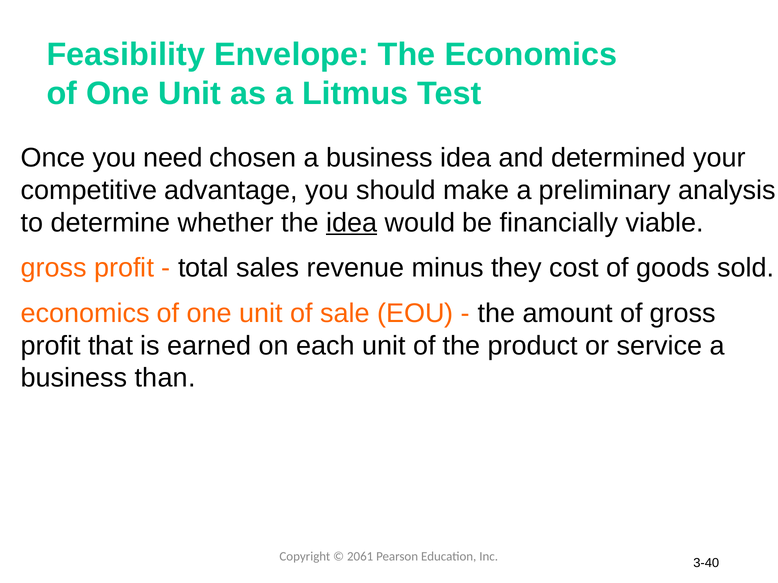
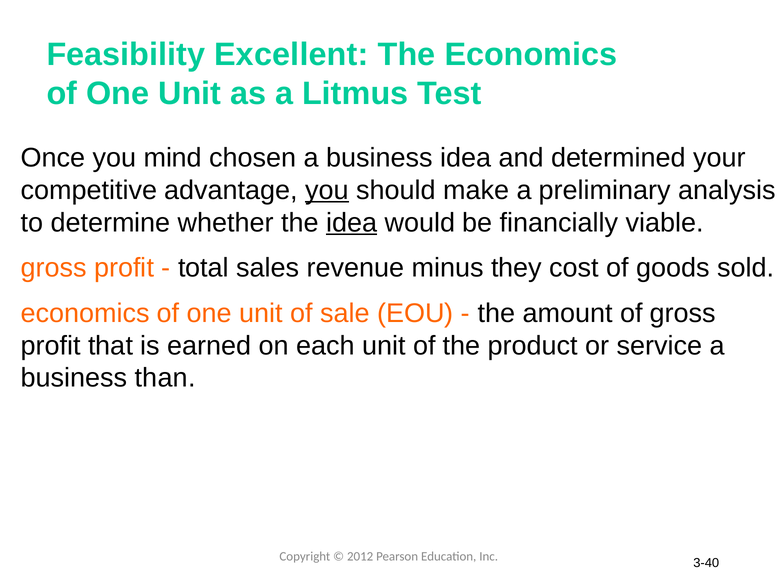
Envelope: Envelope -> Excellent (291, 55)
need: need -> mind (173, 158)
you underline: none -> present (327, 190)
2061: 2061 -> 2012 (360, 557)
